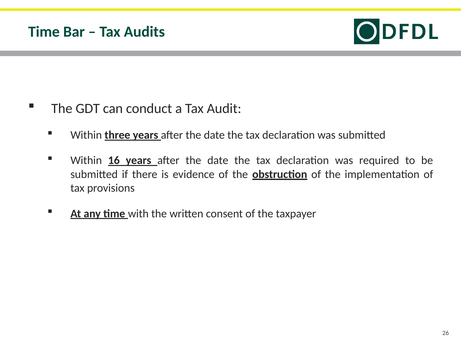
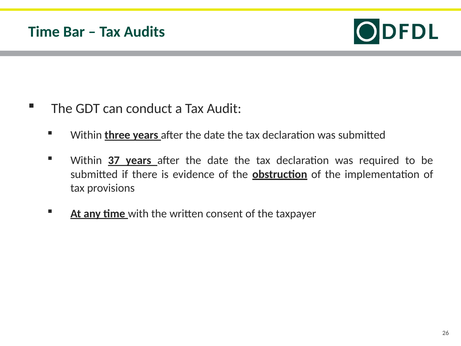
16: 16 -> 37 (114, 160)
